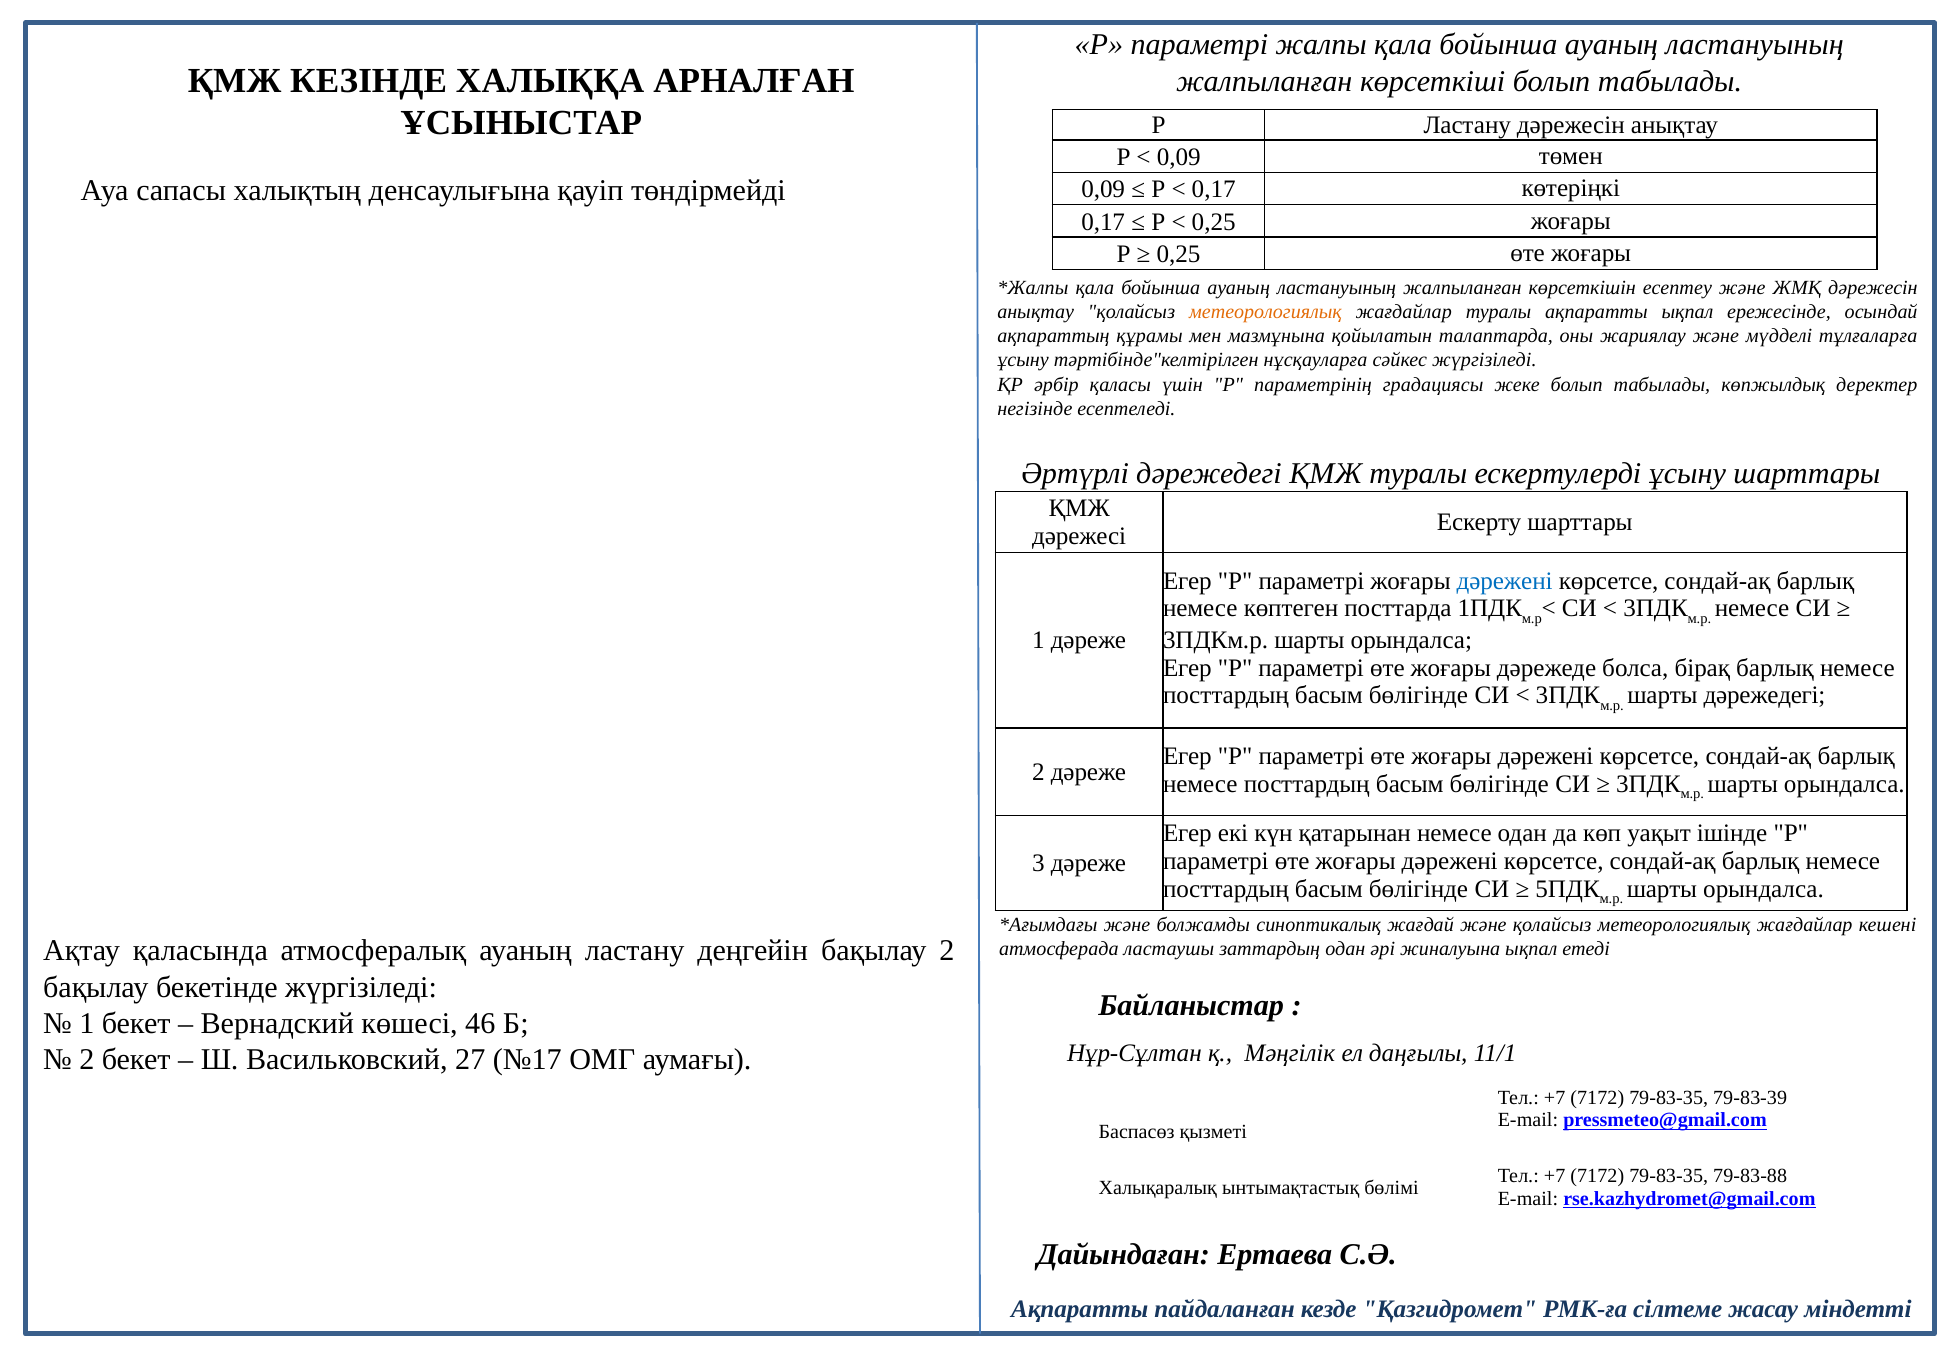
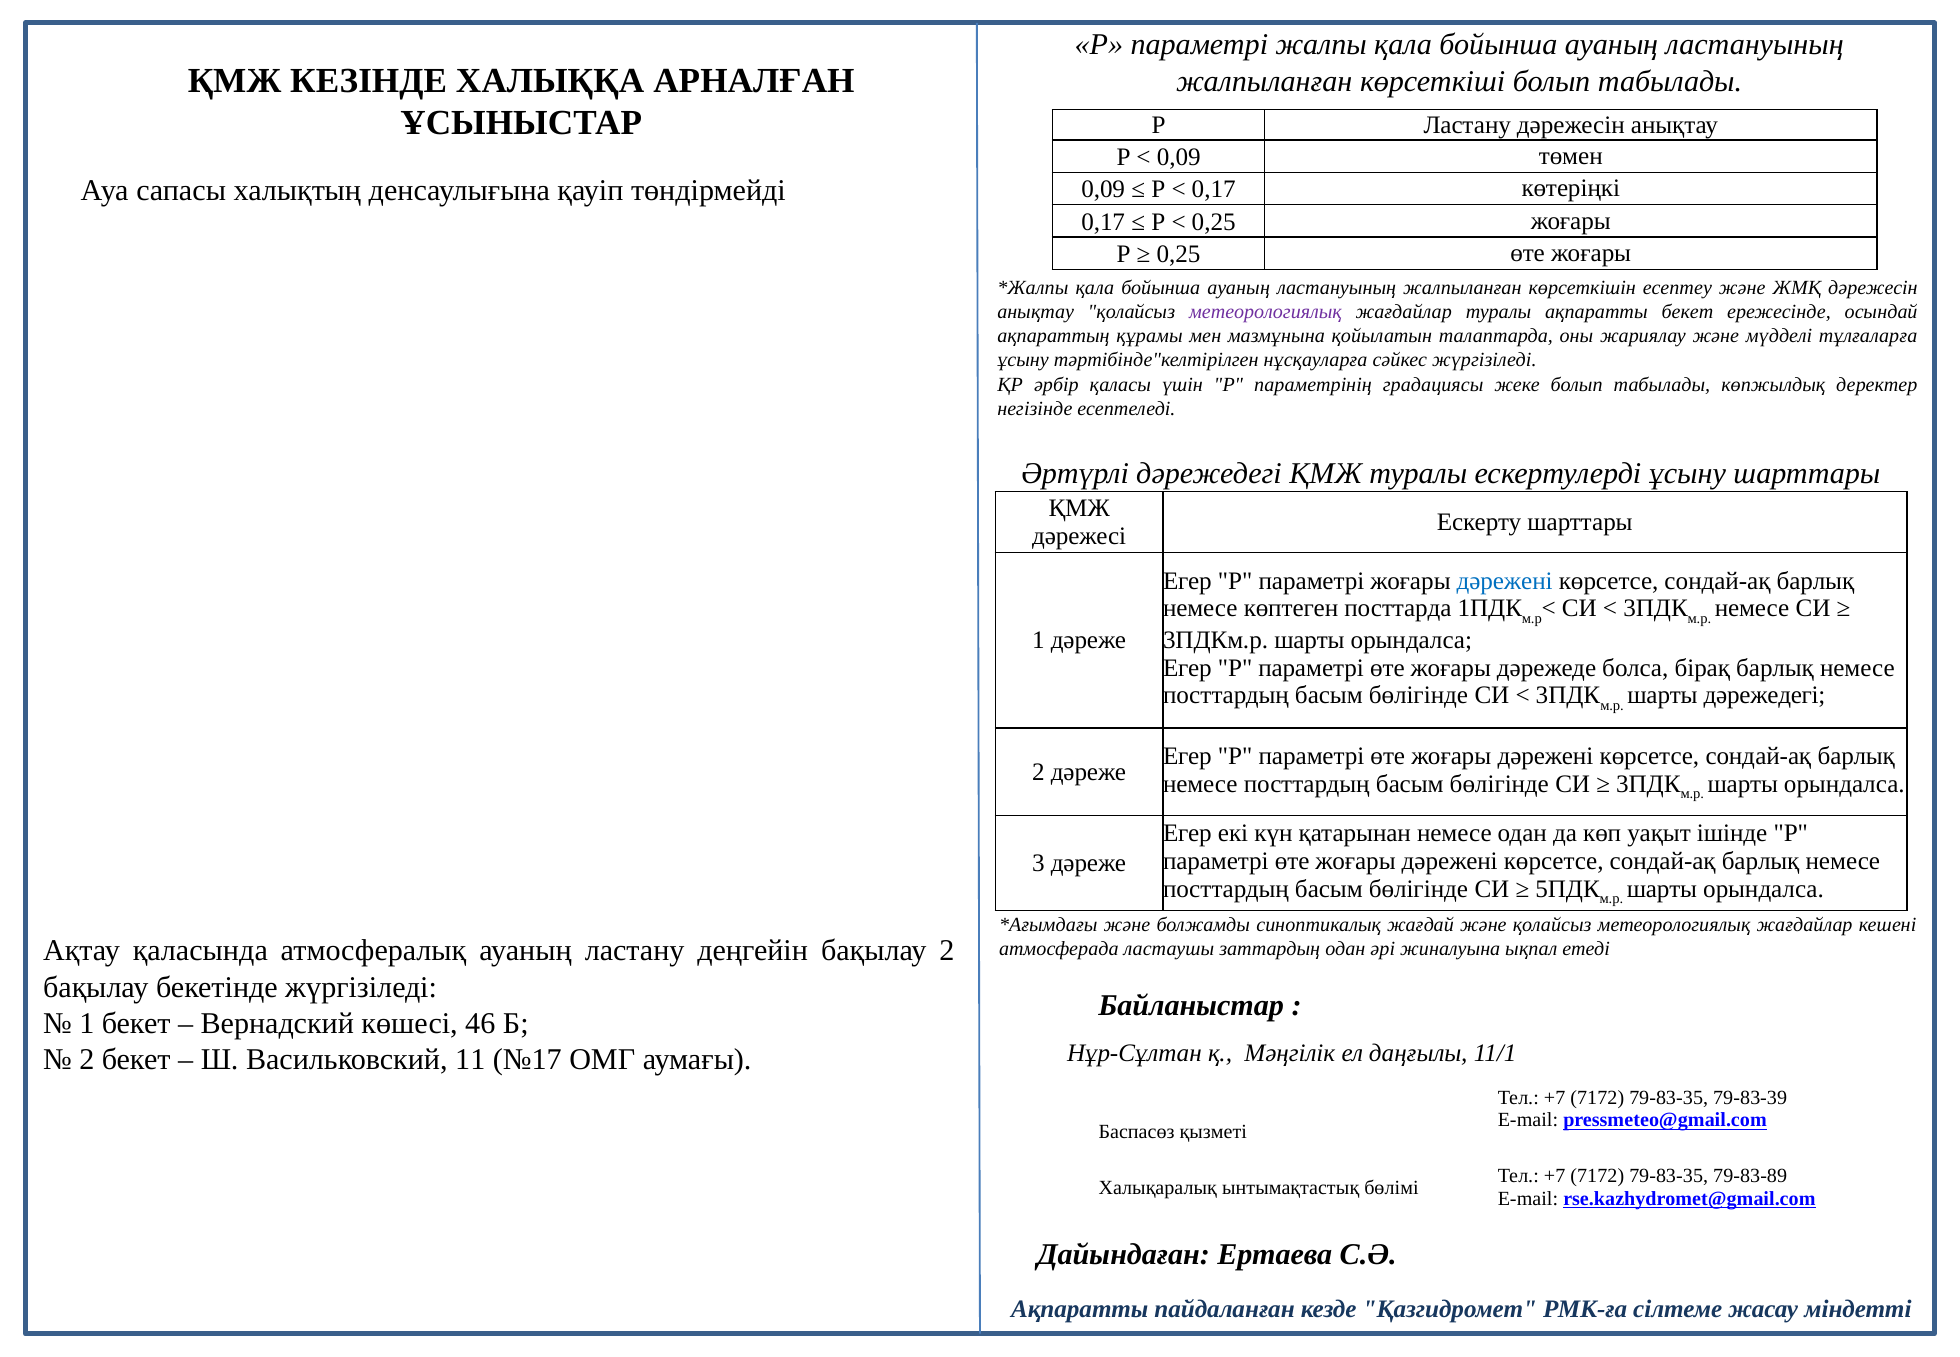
метеорологиялық colour: orange -> purple (1265, 312)
ақпаратты ықпал: ықпал -> бекет (1688, 312)
27: 27 -> 11 (470, 1059)
79-83-88: 79-83-88 -> 79-83-89 (1750, 1176)
